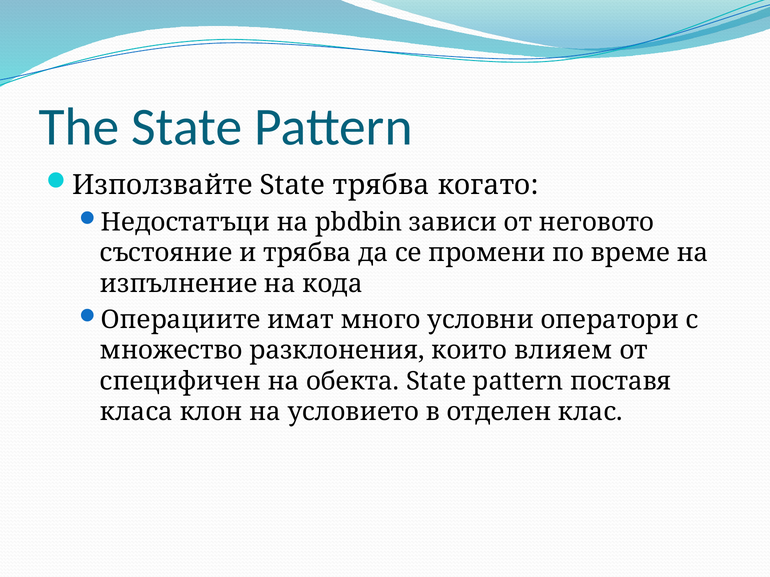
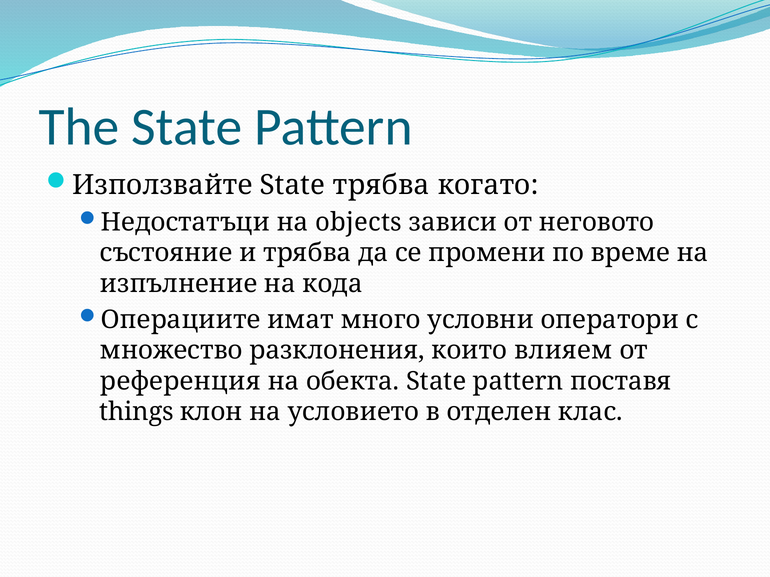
pbdbin: pbdbin -> objects (359, 222)
специфичен: специфичен -> референция (180, 382)
класа: класа -> things (137, 412)
